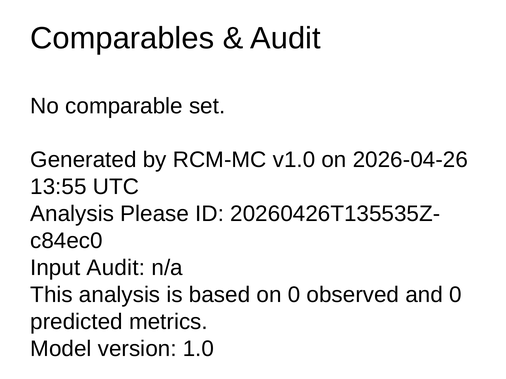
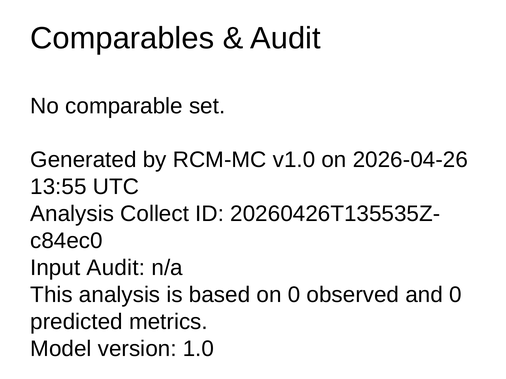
Please: Please -> Collect (155, 214)
